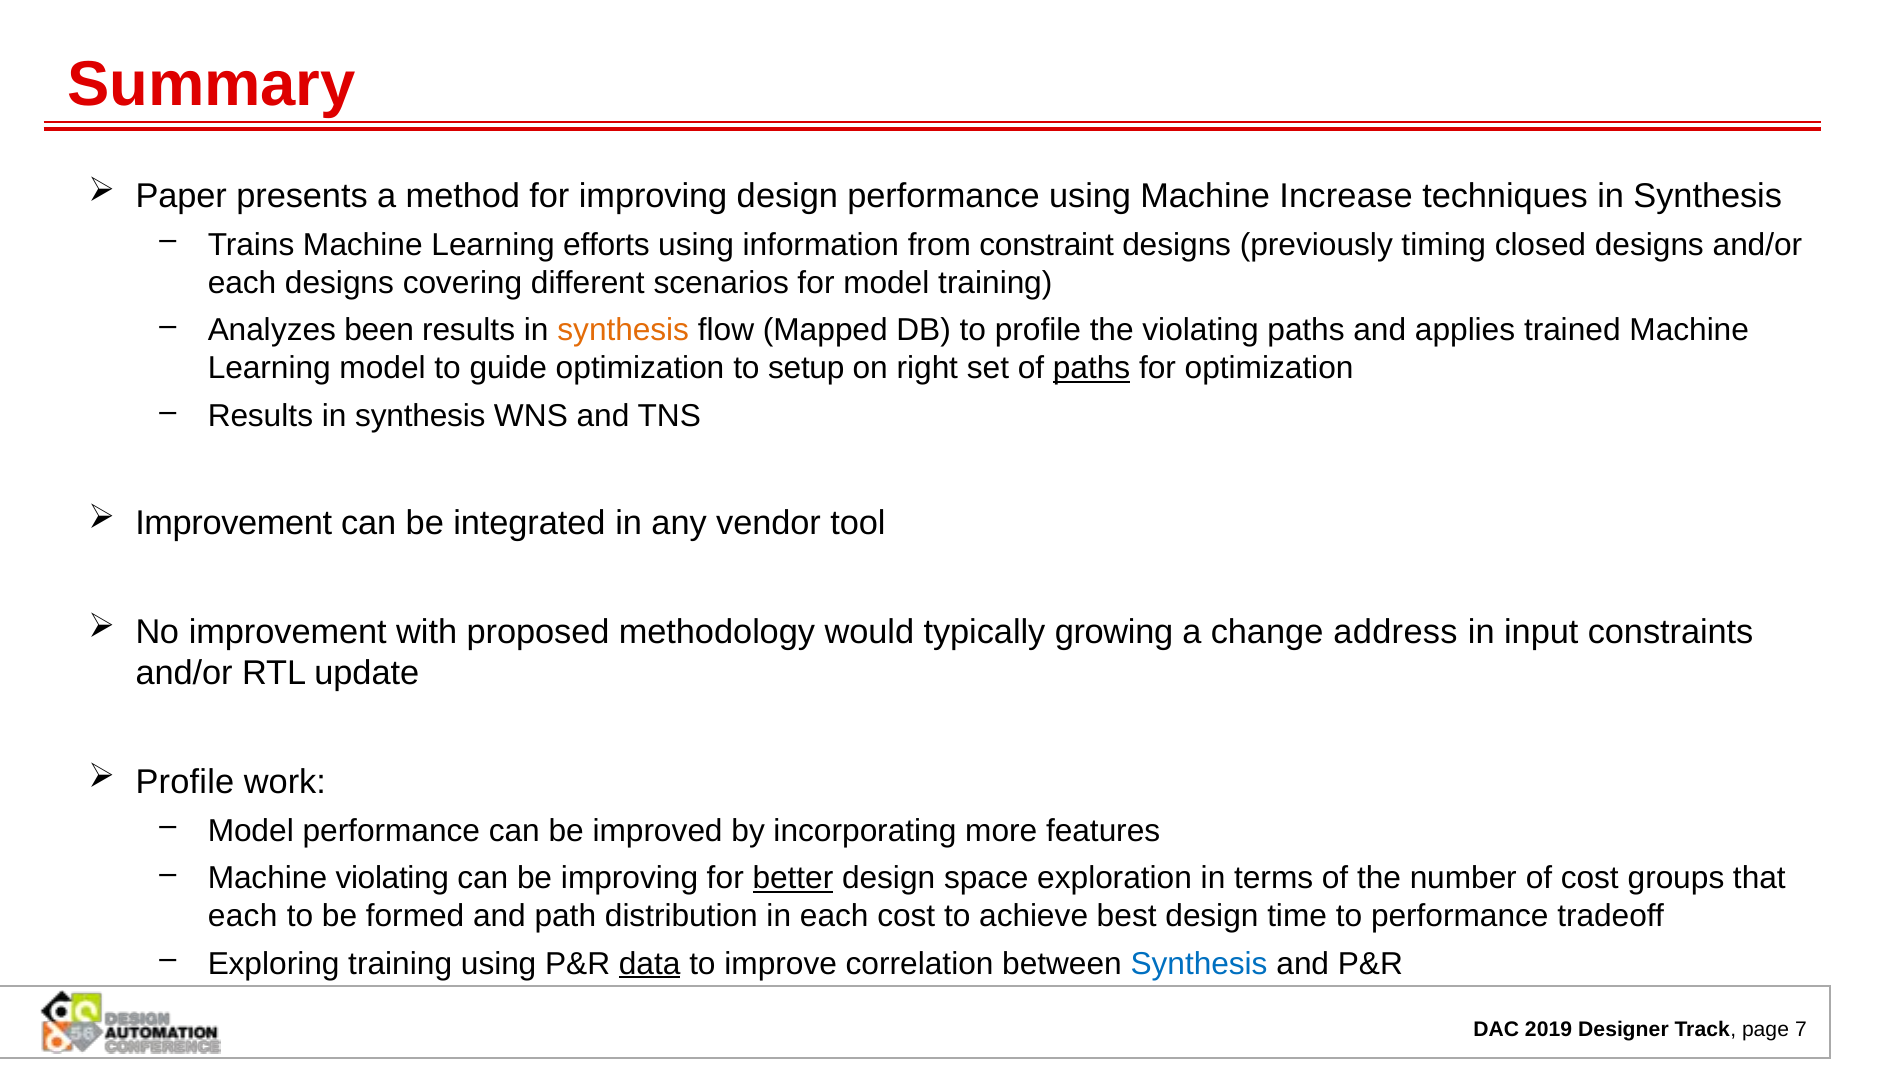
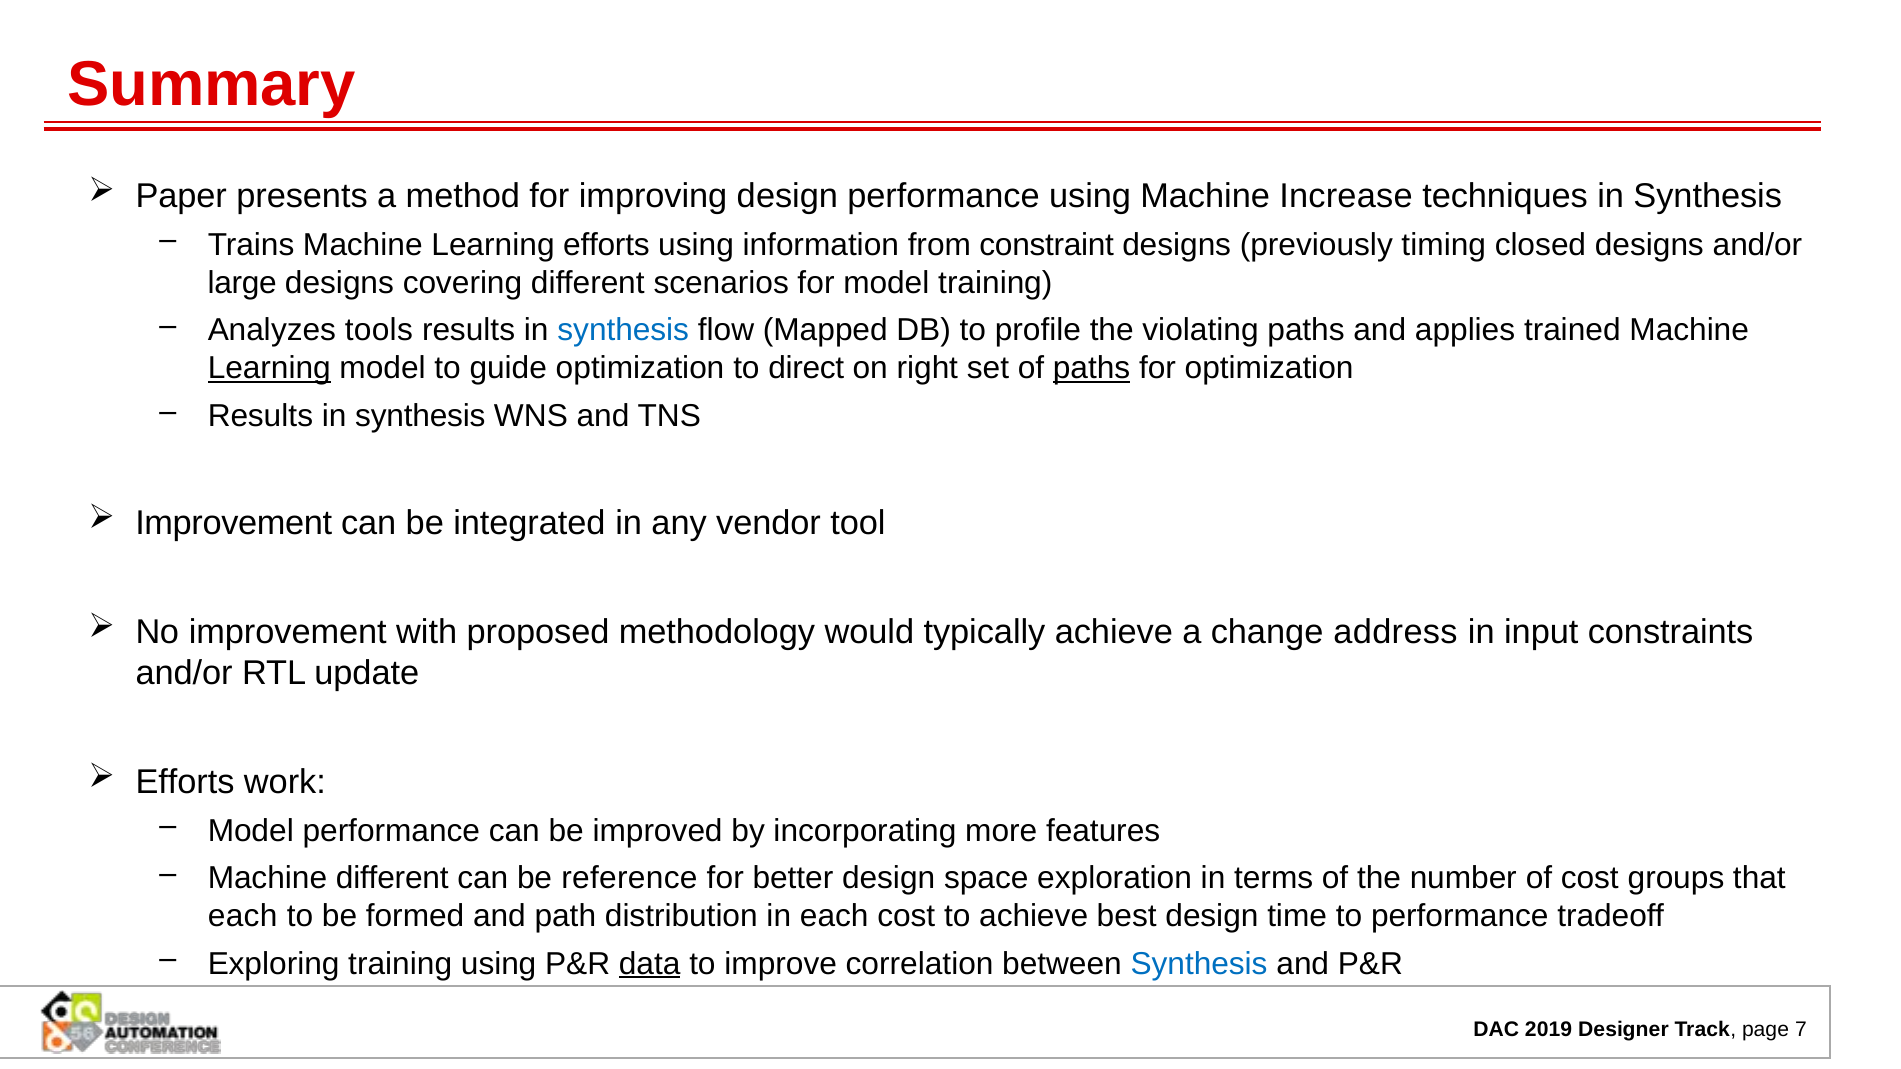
each: each -> large (242, 283)
been: been -> tools (379, 330)
synthesis colour: orange -> blue (623, 330)
Learning underline: none -> present (269, 368)
setup: setup -> direct (806, 368)
typically growing: growing -> achieve (1114, 632)
Profile: Profile -> Efforts (185, 782)
Machine violating: violating -> different (392, 879)
be improving: improving -> reference (629, 879)
better underline: present -> none (793, 879)
